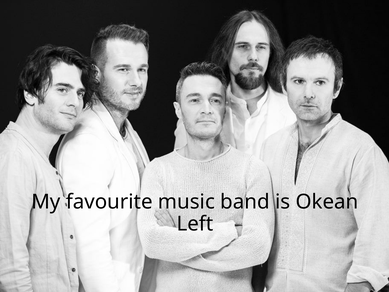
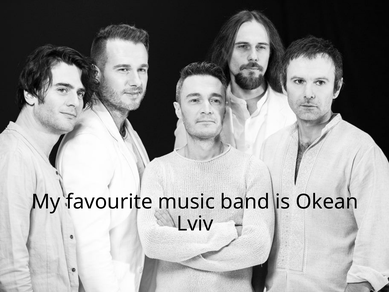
Left: Left -> Lviv (195, 224)
